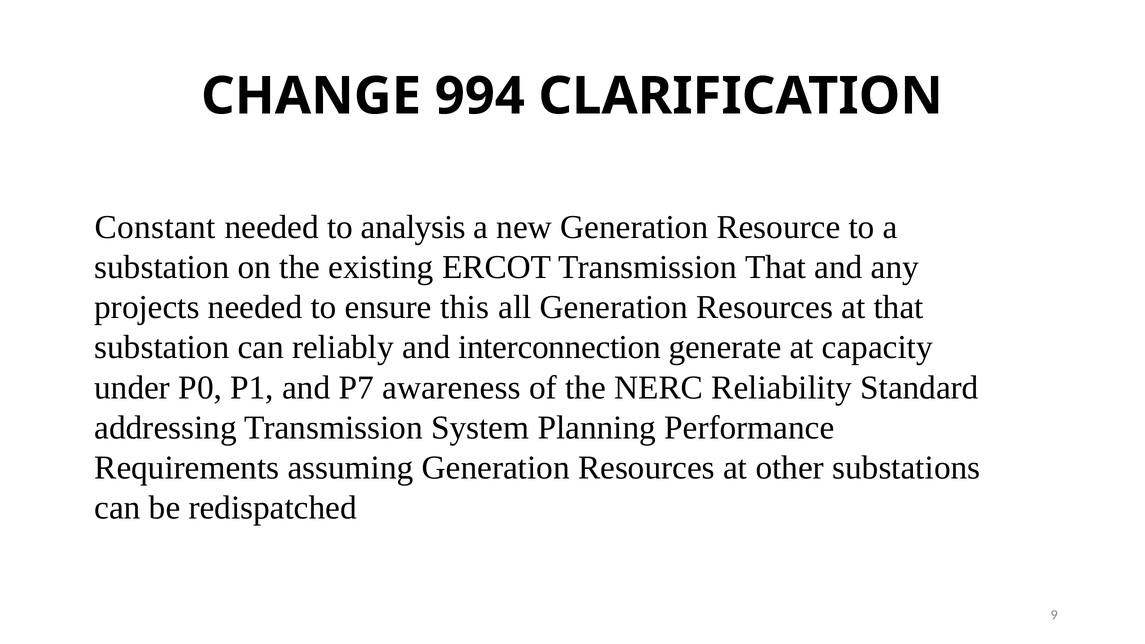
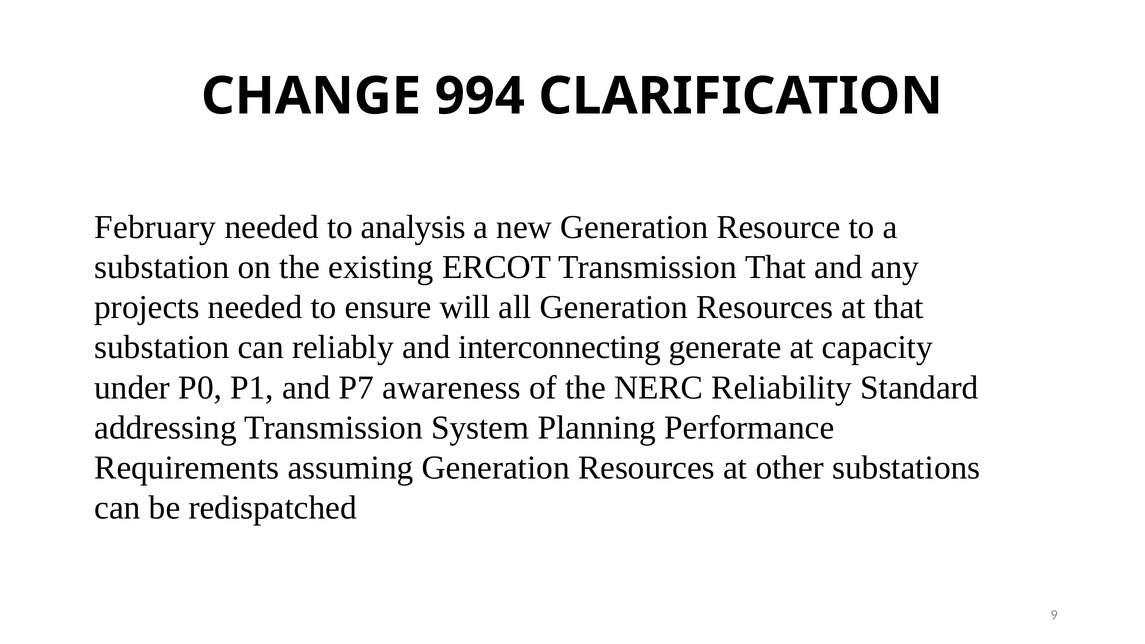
Constant: Constant -> February (155, 227)
this: this -> will (465, 307)
interconnection: interconnection -> interconnecting (560, 347)
